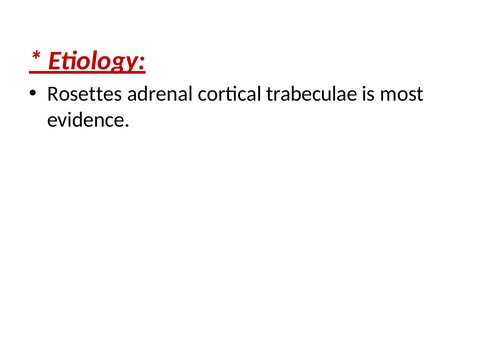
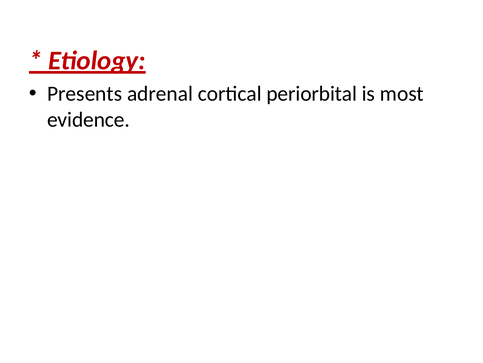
Rosettes: Rosettes -> Presents (85, 94)
trabeculae: trabeculae -> periorbital (312, 94)
